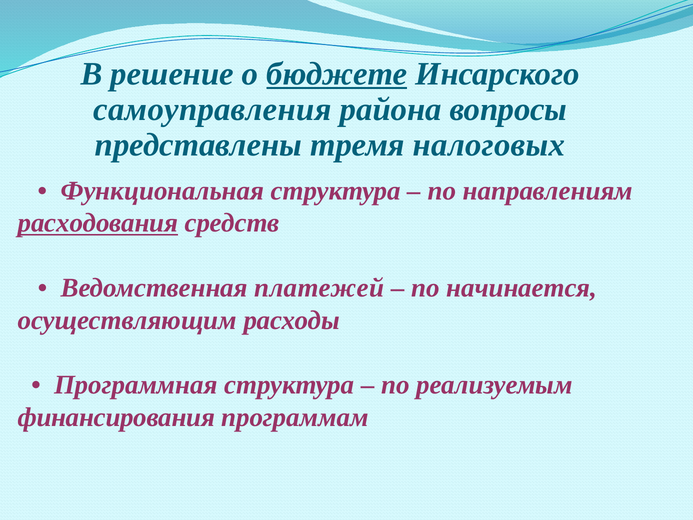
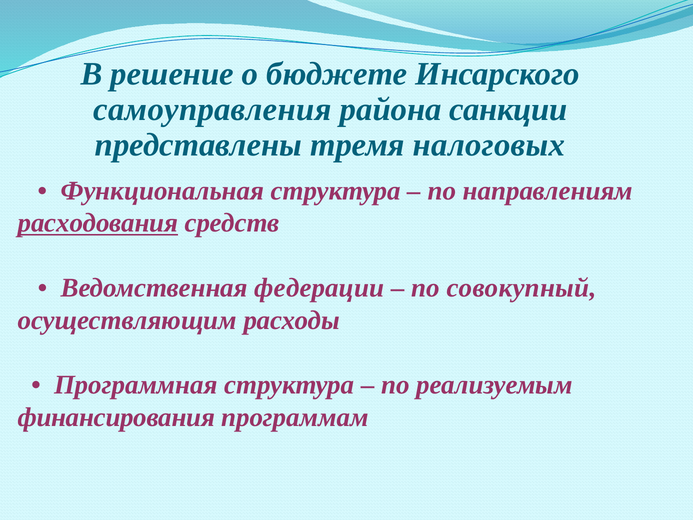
бюджете underline: present -> none (337, 74)
вопросы: вопросы -> санкции (508, 109)
платежей: платежей -> федерации (319, 288)
начинается: начинается -> совокупный (521, 288)
